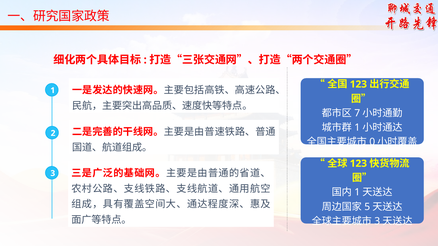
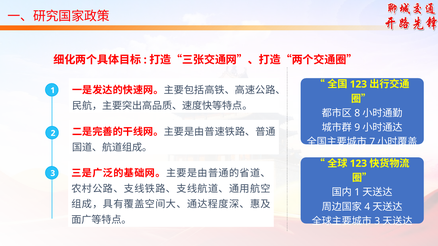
7: 7 -> 8 (357, 113)
1: 1 -> 9 (357, 128)
0: 0 -> 7 (372, 142)
5: 5 -> 4 (367, 207)
